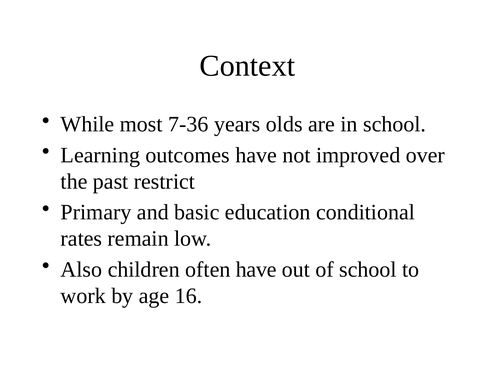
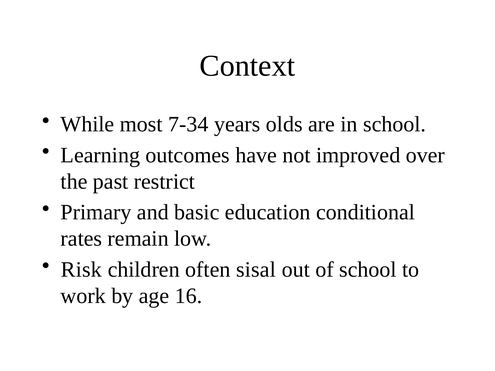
7-36: 7-36 -> 7-34 (188, 124)
Also: Also -> Risk (81, 270)
often have: have -> sisal (256, 270)
